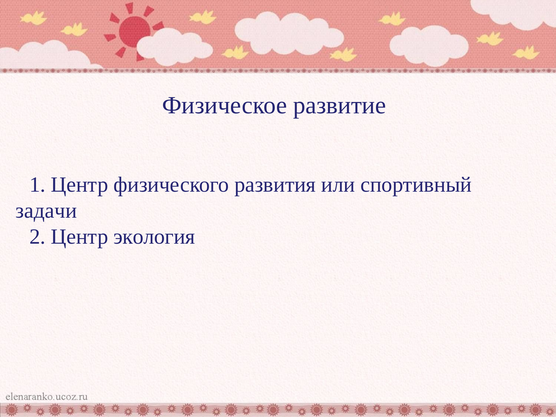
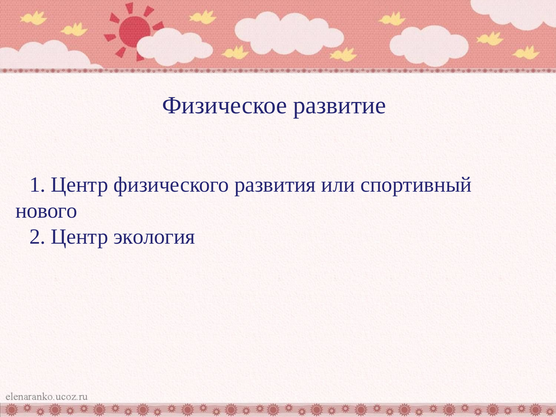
задачи: задачи -> нового (46, 211)
